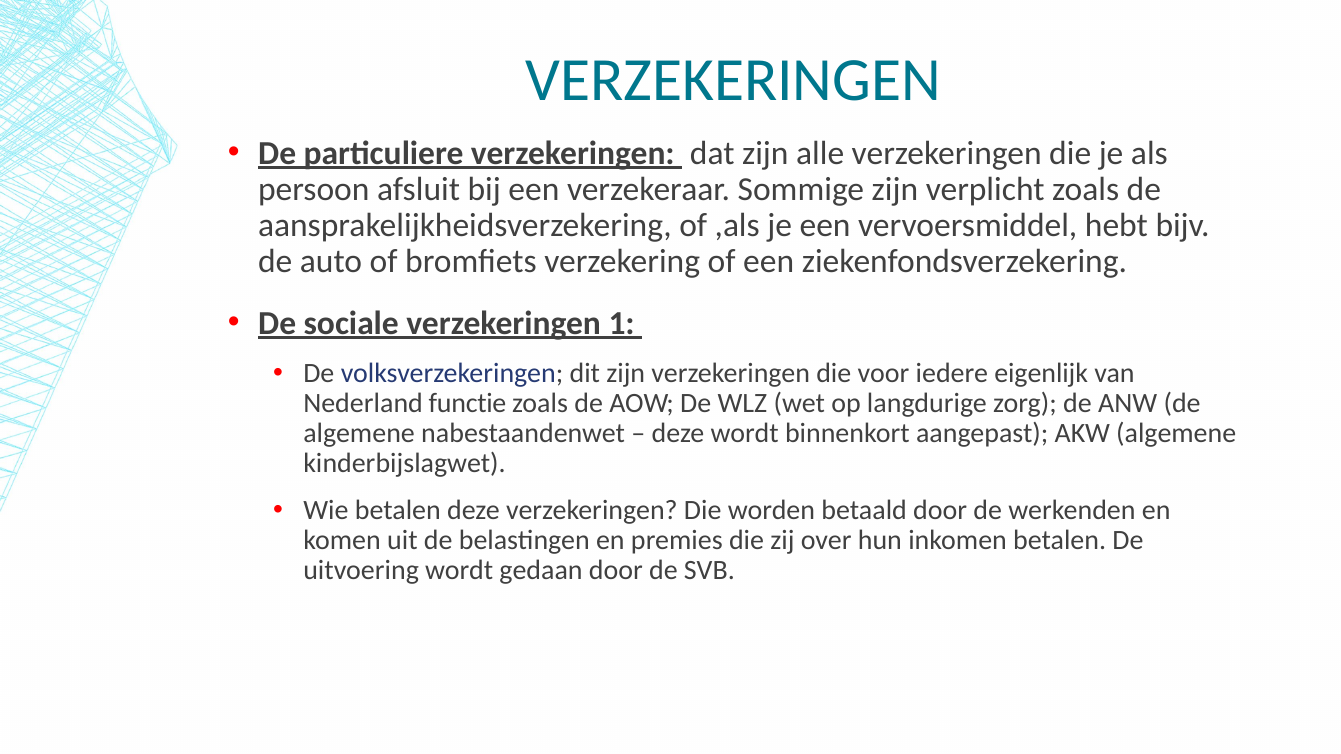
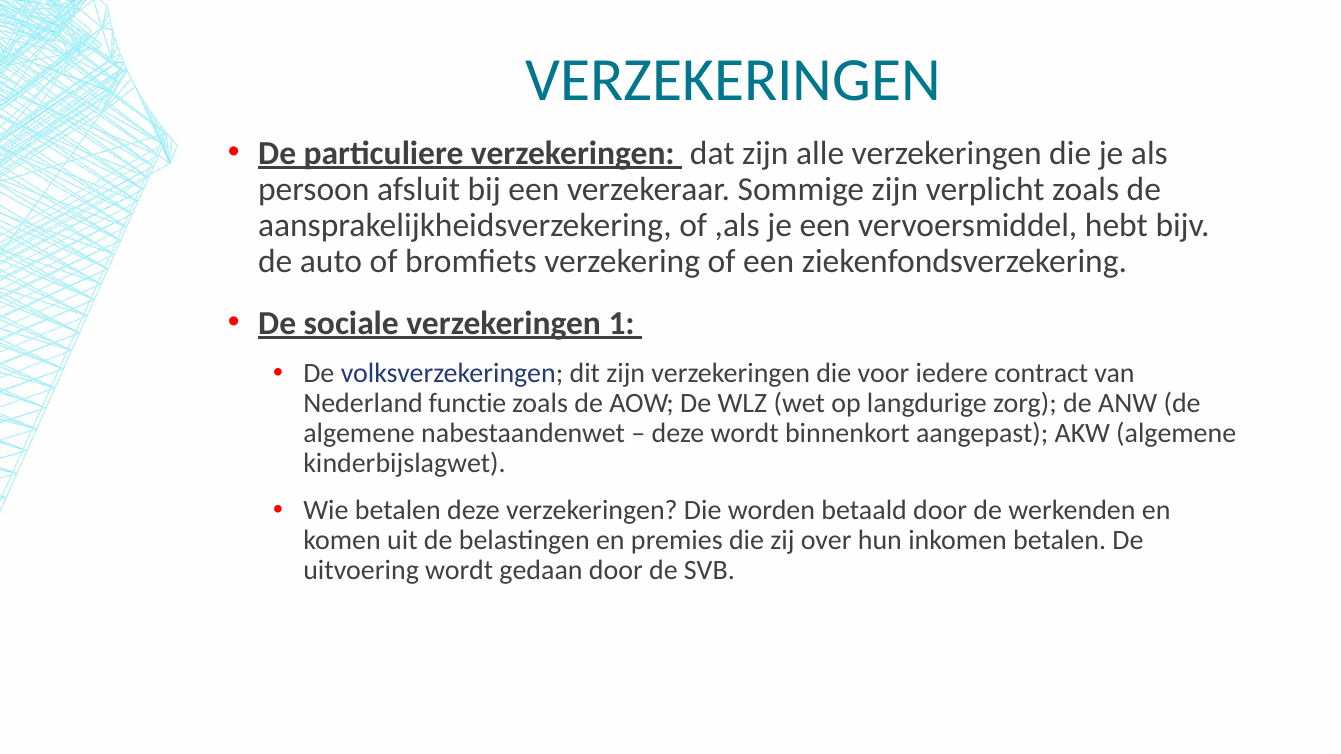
eigenlijk: eigenlijk -> contract (1041, 373)
